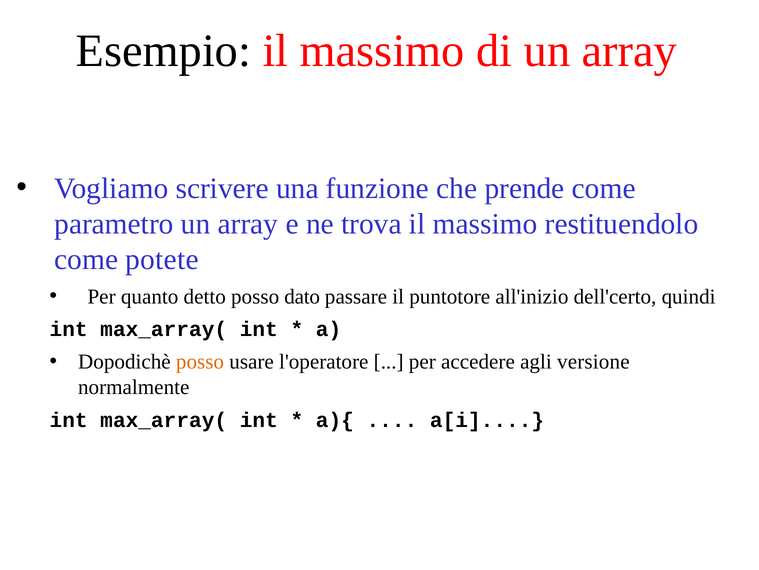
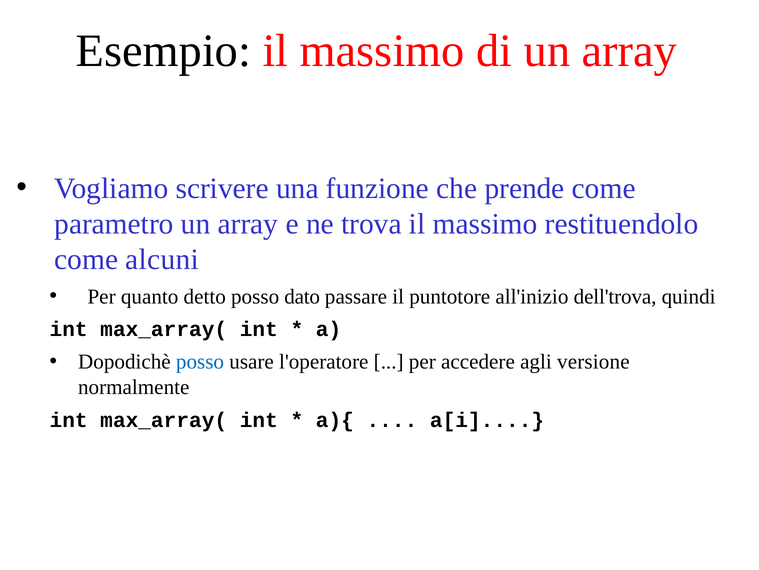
potete: potete -> alcuni (162, 259)
dell'certo: dell'certo -> dell'trova (615, 296)
posso colour: orange -> blue (200, 362)
